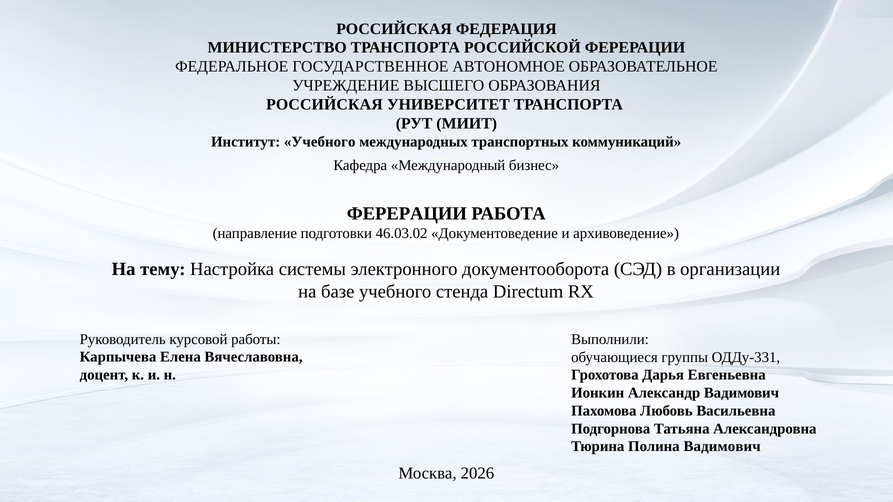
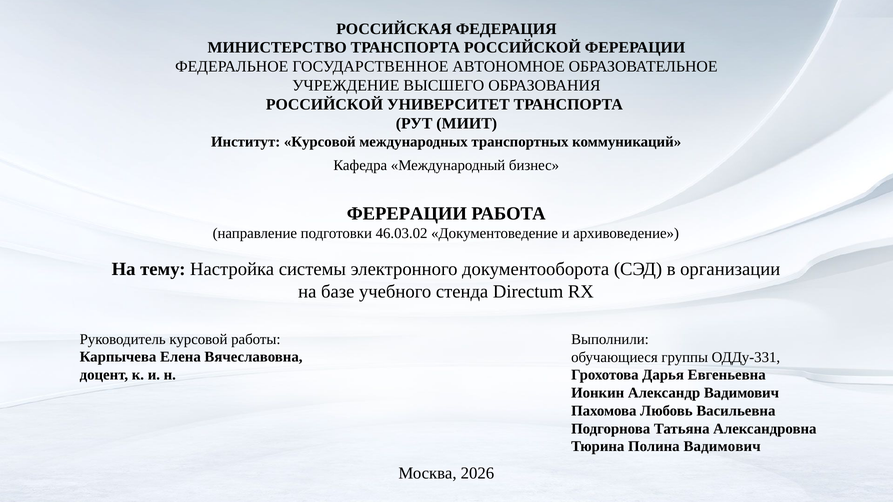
РОССИЙСКАЯ: РОССИЙСКАЯ -> РОССИЙСКОЙ (324, 105)
Институт Учебного: Учебного -> Курсовой (320, 142)
